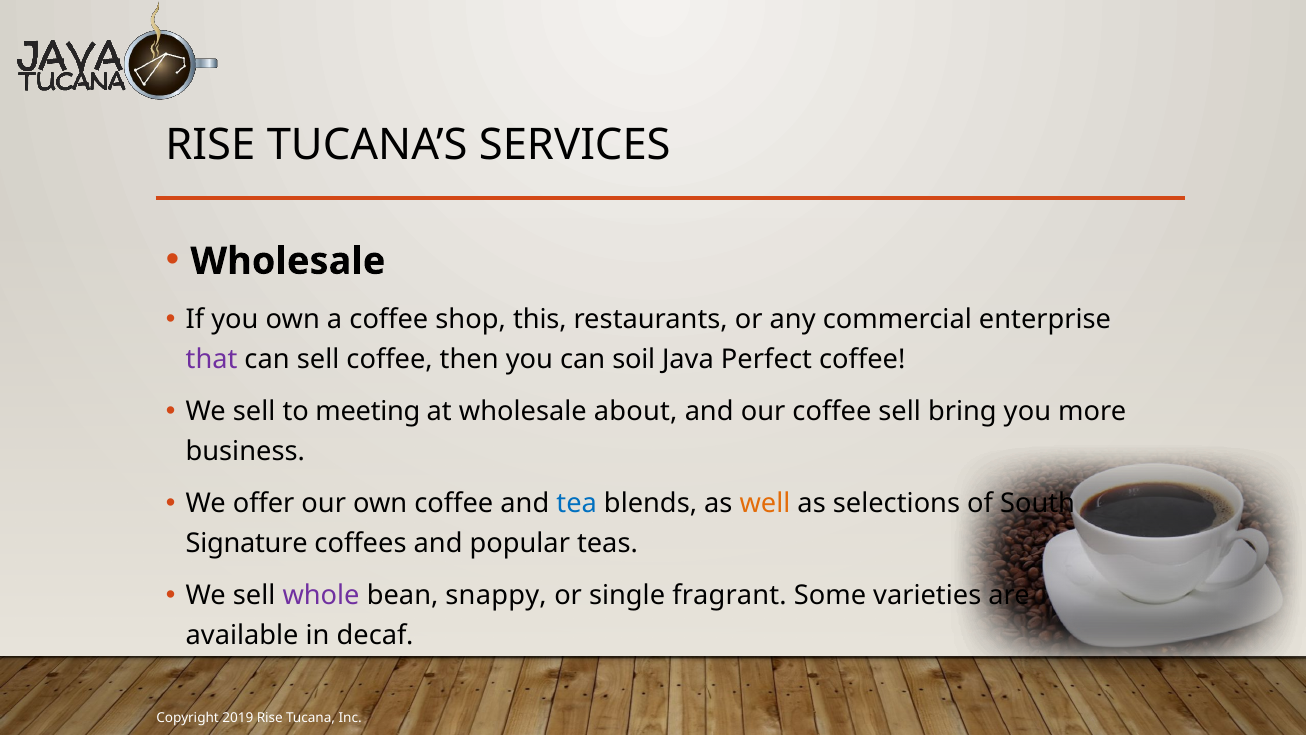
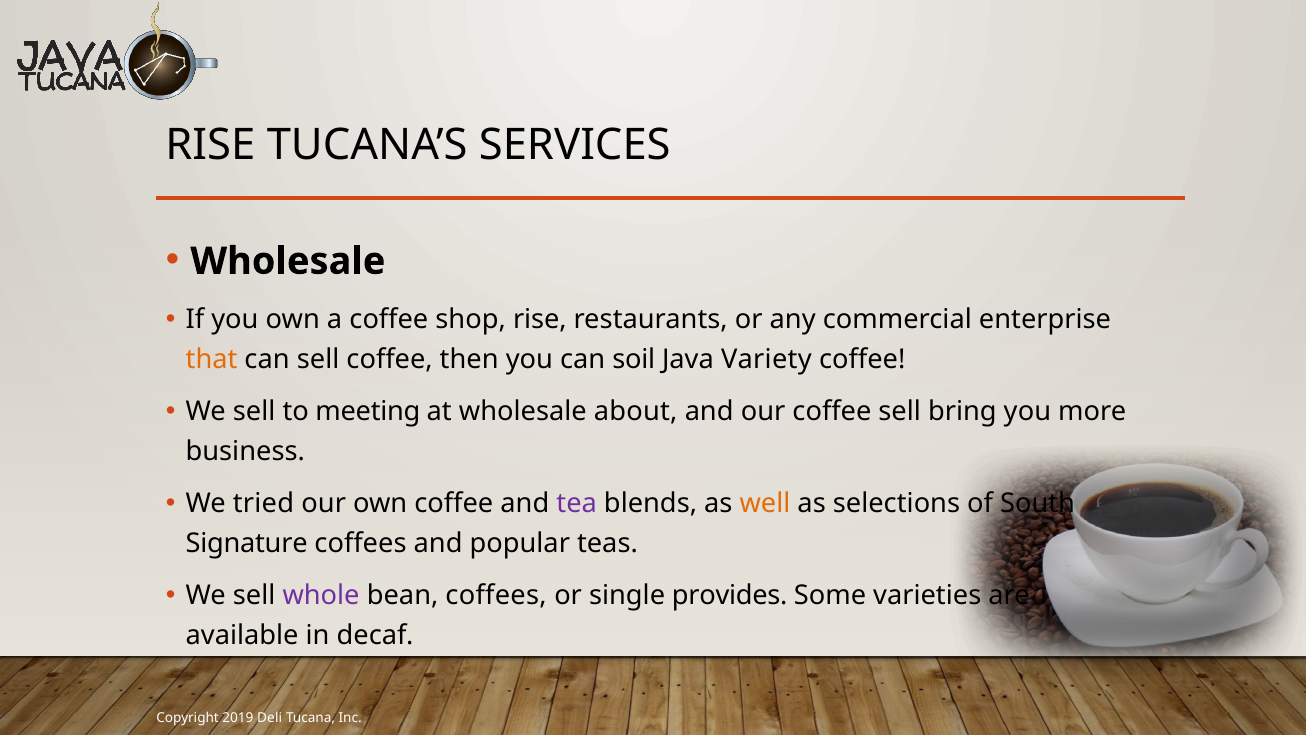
shop this: this -> rise (540, 320)
that colour: purple -> orange (212, 359)
Perfect: Perfect -> Variety (766, 359)
offer: offer -> tried (263, 504)
tea colour: blue -> purple (577, 504)
bean snappy: snappy -> coffees (496, 596)
fragrant: fragrant -> provides (730, 596)
2019 Rise: Rise -> Deli (270, 718)
